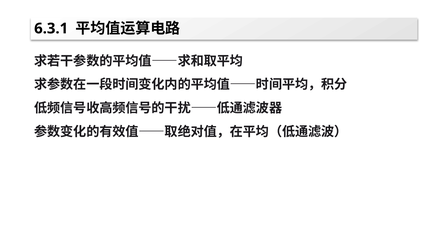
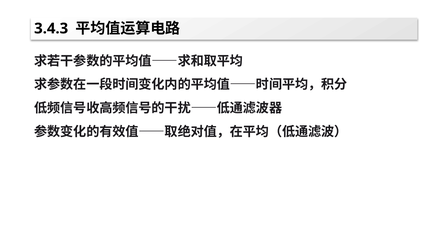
6.3.1: 6.3.1 -> 3.4.3 (51, 28)
